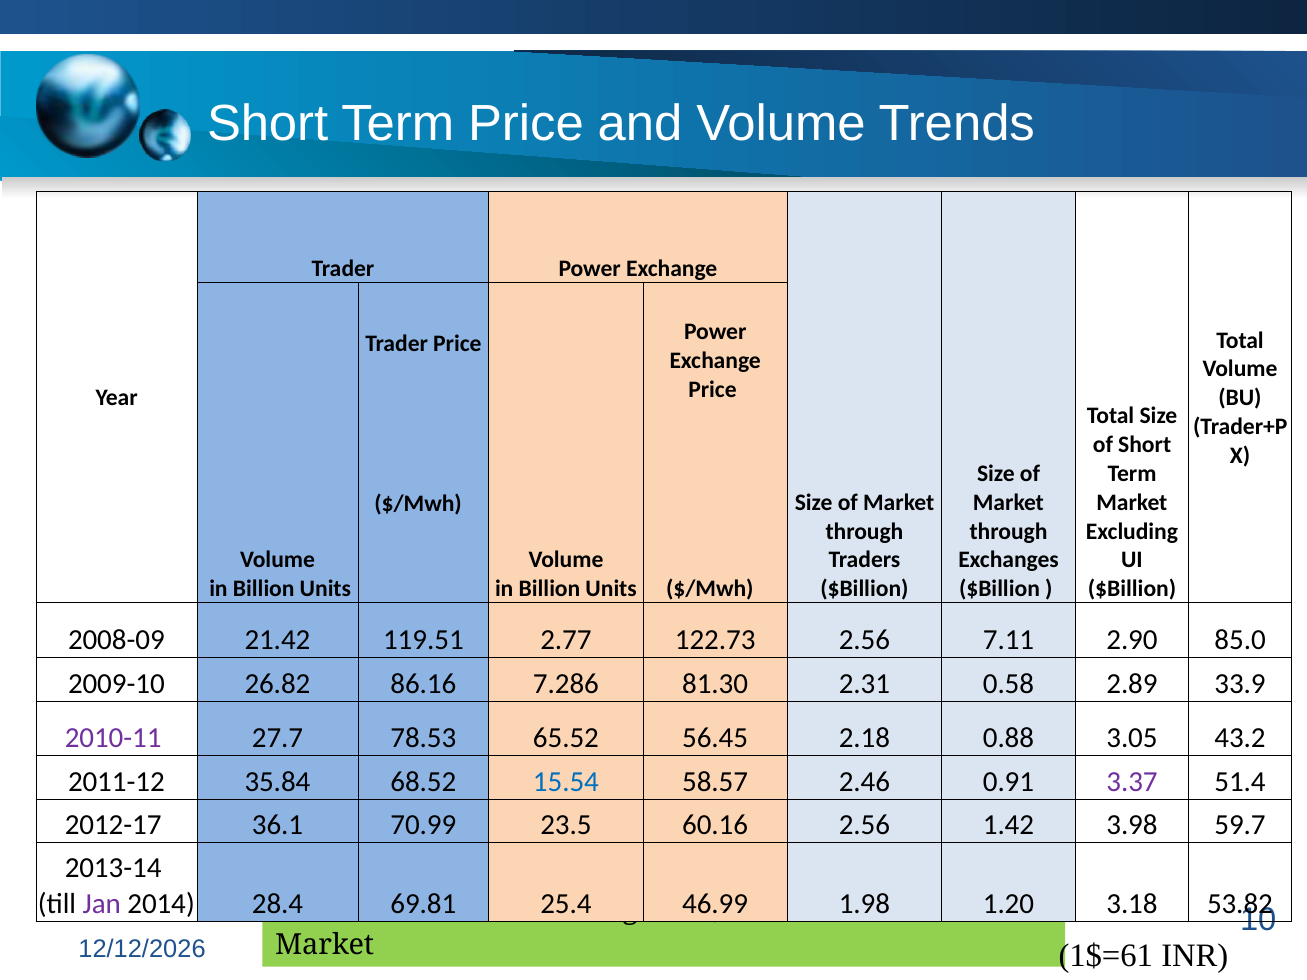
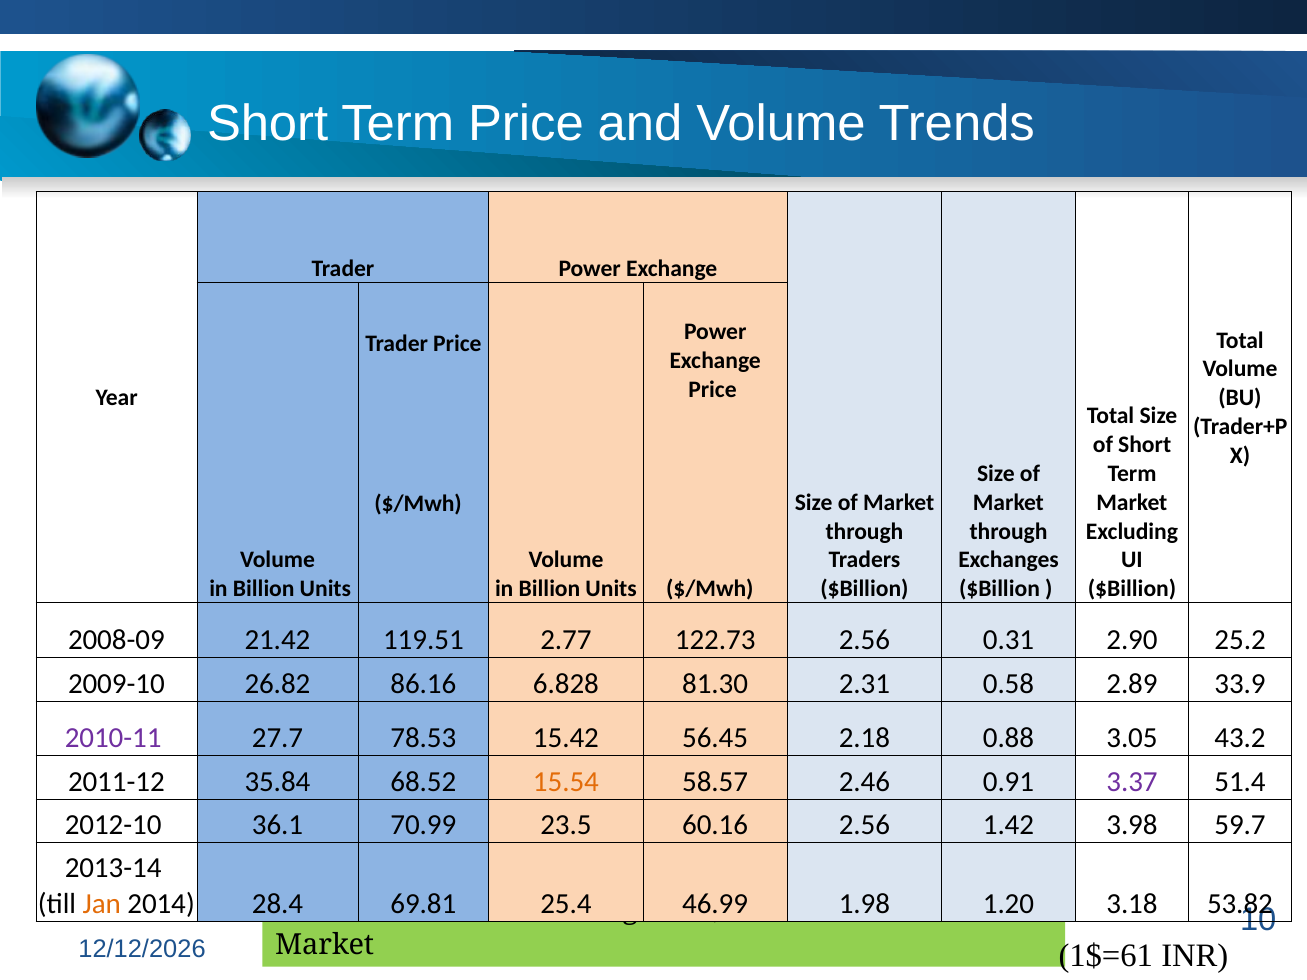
7.11: 7.11 -> 0.31 (1009, 640)
85.0: 85.0 -> 25.2 (1240, 640)
7.286: 7.286 -> 6.828 (566, 684)
65.52: 65.52 -> 15.42 (566, 738)
15.54 colour: blue -> orange (566, 782)
2012-17: 2012-17 -> 2012-10 (113, 825)
Jan colour: purple -> orange (102, 904)
